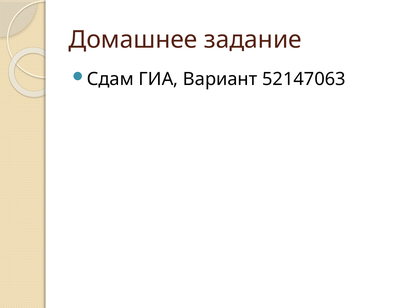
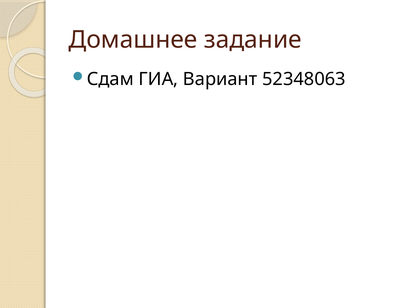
52147063: 52147063 -> 52348063 (304, 79)
